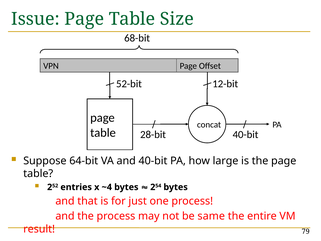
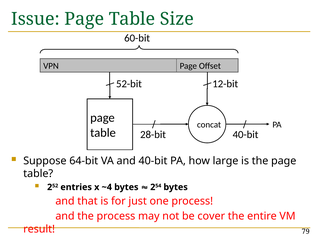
68-bit: 68-bit -> 60-bit (137, 38)
same: same -> cover (211, 216)
